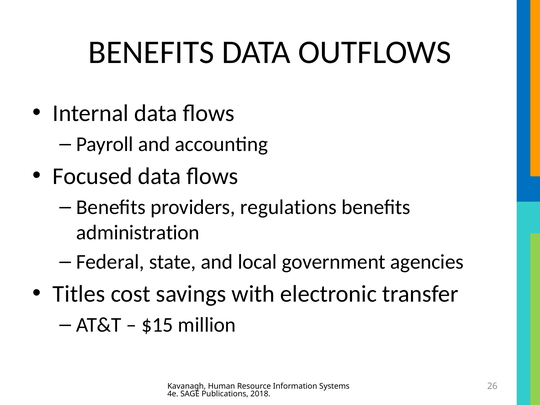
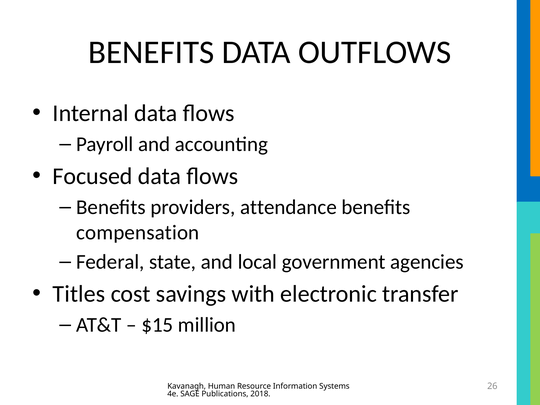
regulations: regulations -> attendance (288, 207)
administration: administration -> compensation (138, 233)
